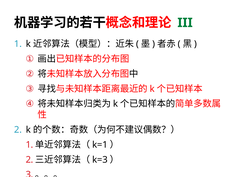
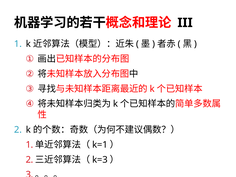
III colour: green -> black (185, 23)
